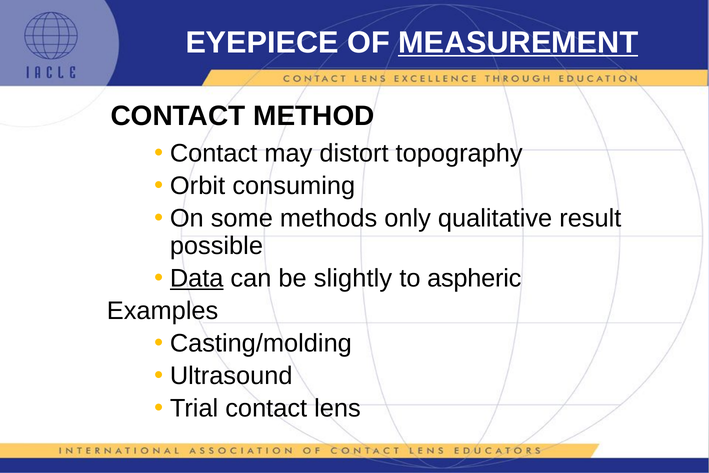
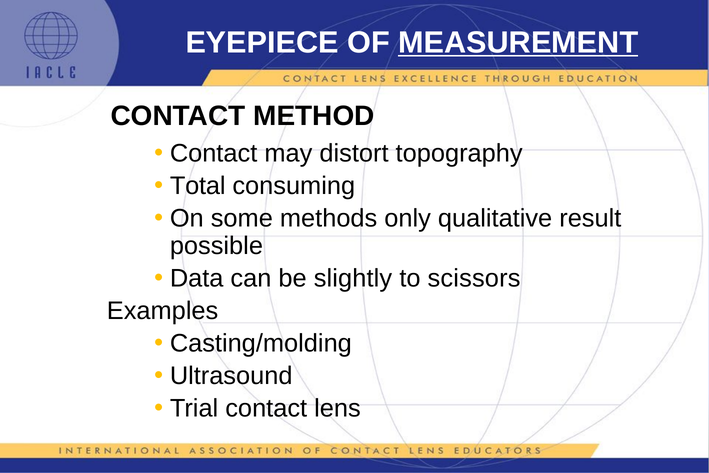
Orbit: Orbit -> Total (198, 186)
Data underline: present -> none (197, 278)
aspheric: aspheric -> scissors (474, 278)
